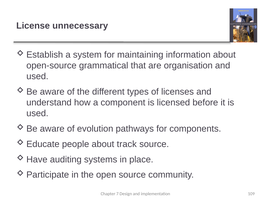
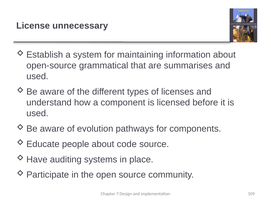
organisation: organisation -> summarises (188, 66)
track: track -> code (127, 144)
